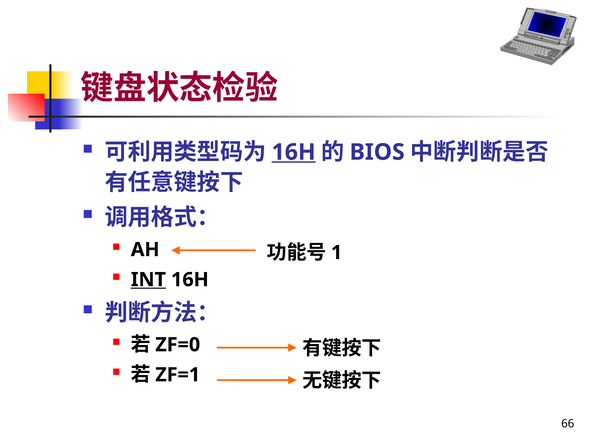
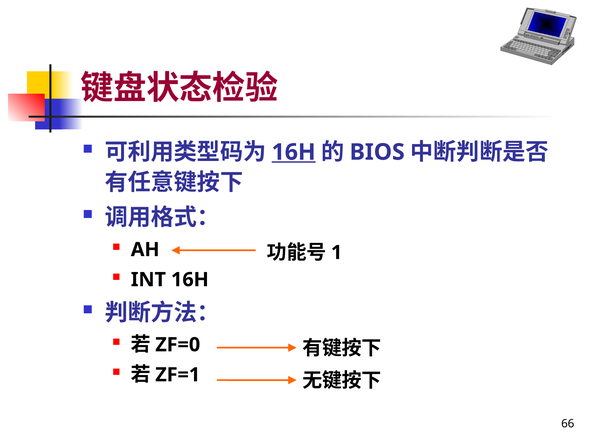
INT underline: present -> none (148, 279)
